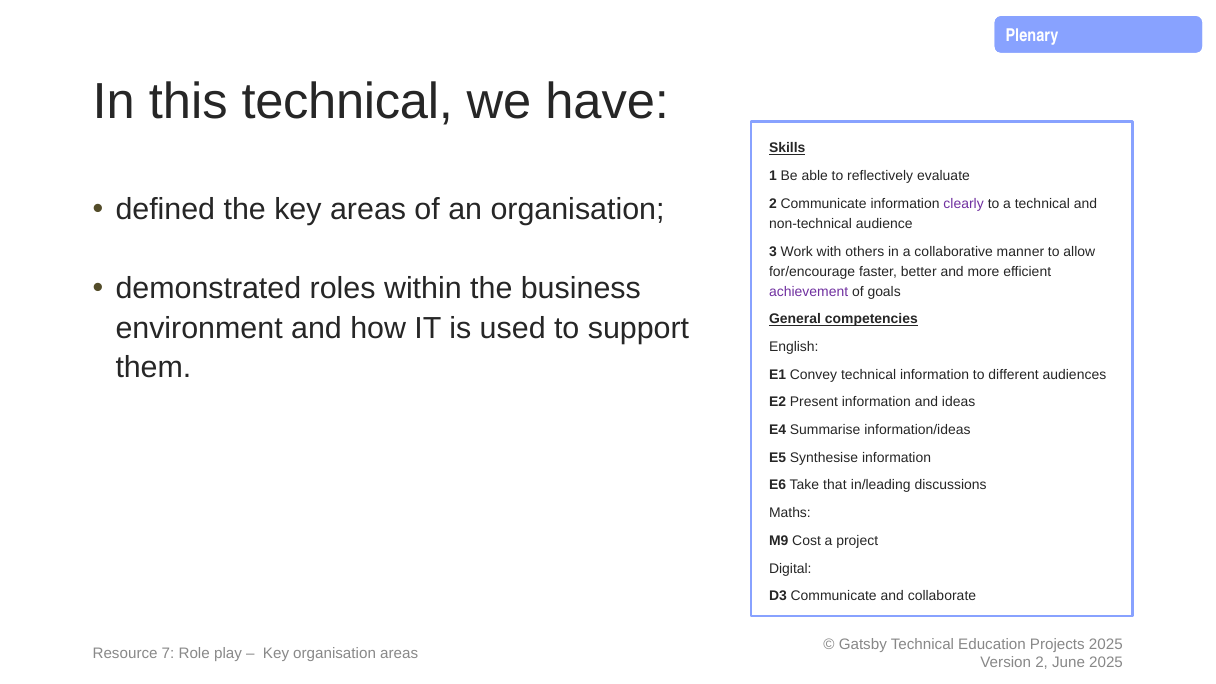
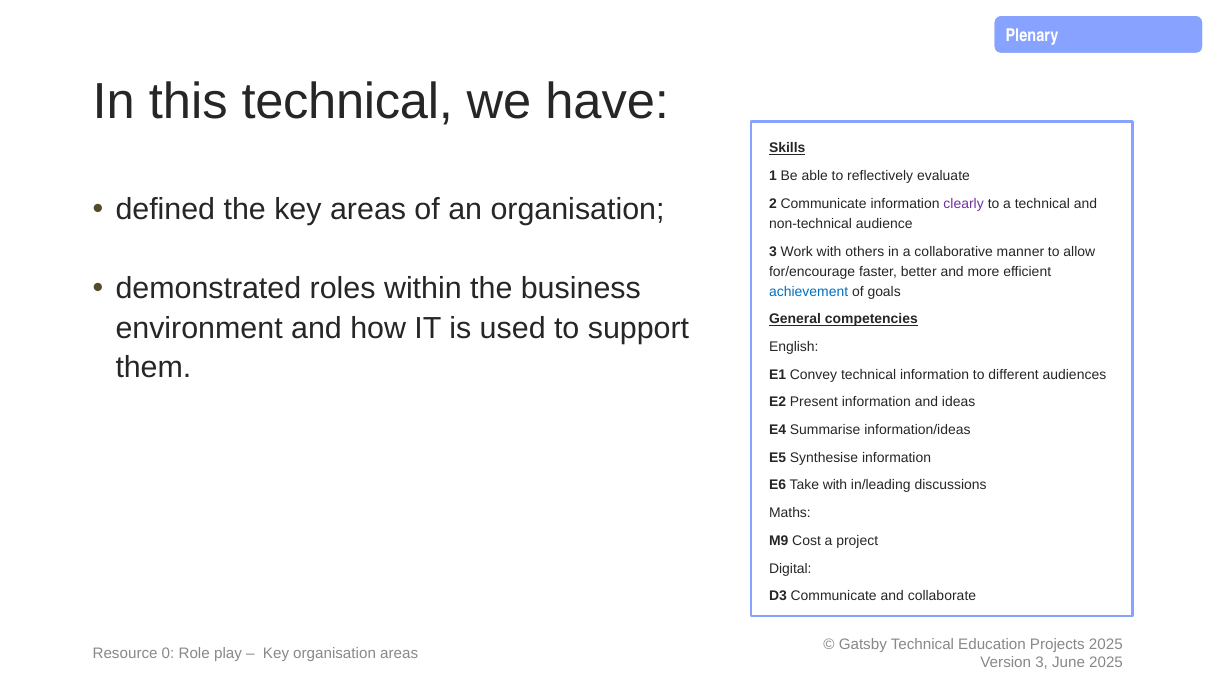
achievement colour: purple -> blue (809, 292)
Take that: that -> with (835, 485)
7: 7 -> 0 (168, 654)
2: 2 -> 3 (1042, 662)
